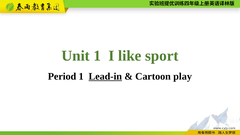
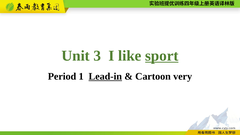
Unit 1: 1 -> 3 (97, 56)
sport underline: none -> present (162, 56)
play: play -> very (183, 76)
